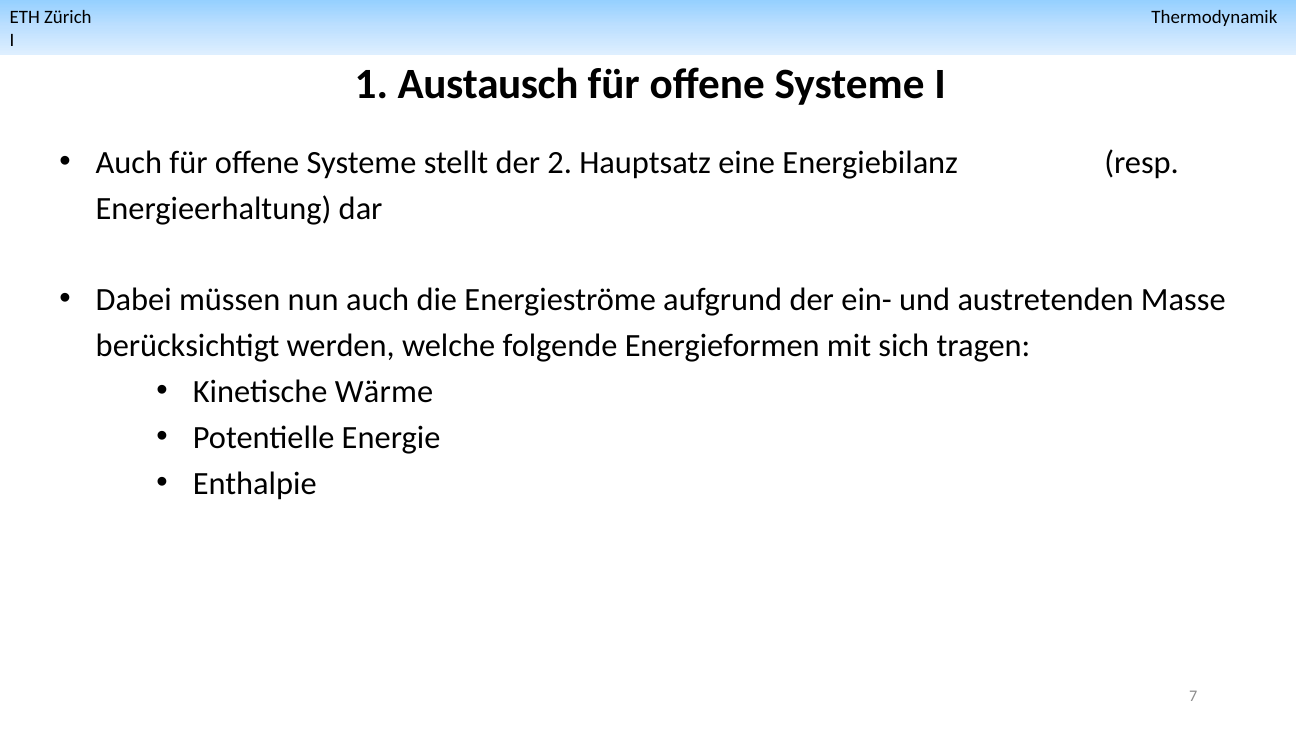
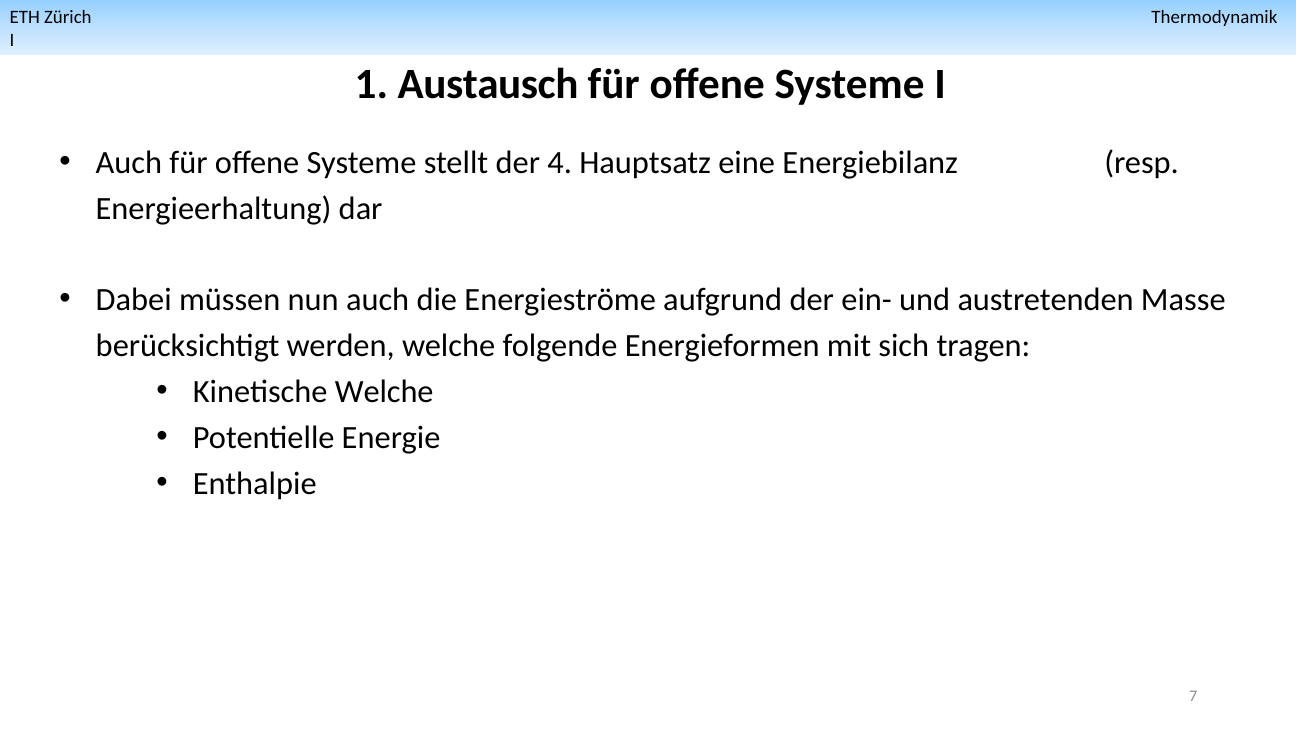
2: 2 -> 4 (560, 162)
Kinetische Wärme: Wärme -> Welche (384, 392)
